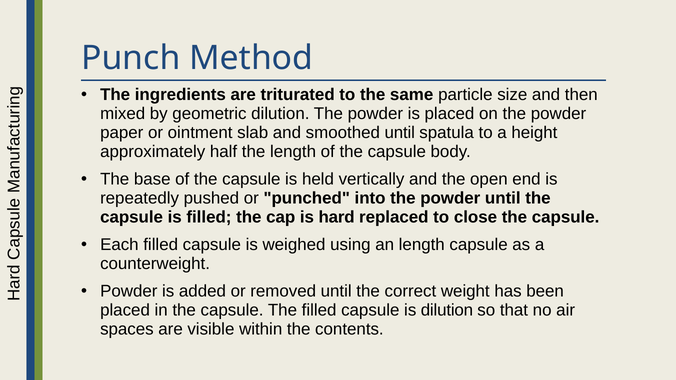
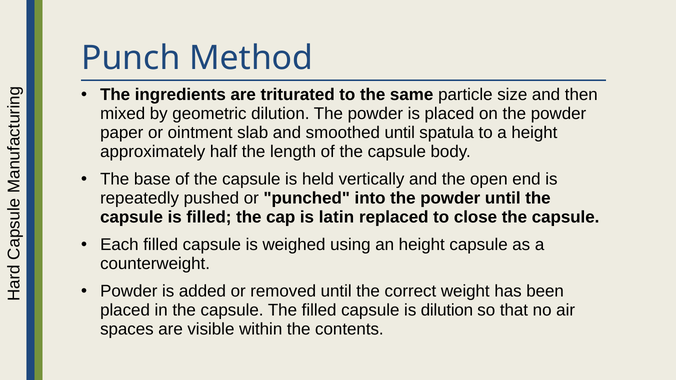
hard: hard -> latin (336, 217)
an length: length -> height (422, 245)
